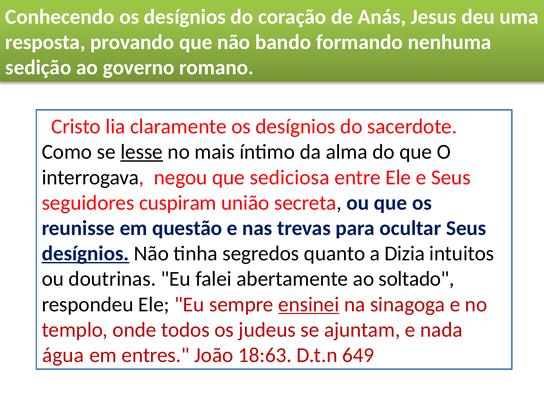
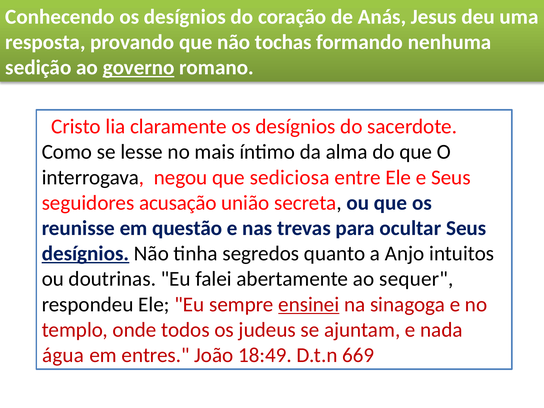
bando: bando -> tochas (283, 42)
governo underline: none -> present (139, 68)
lesse underline: present -> none (142, 152)
cuspiram: cuspiram -> acusação (178, 203)
Dizia: Dizia -> Anjo (405, 254)
soltado: soltado -> sequer (416, 279)
18:63: 18:63 -> 18:49 (265, 355)
649: 649 -> 669 (358, 355)
